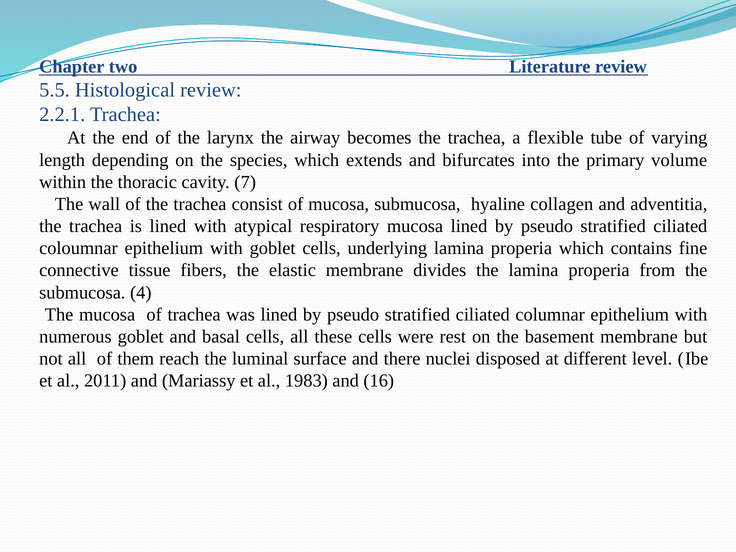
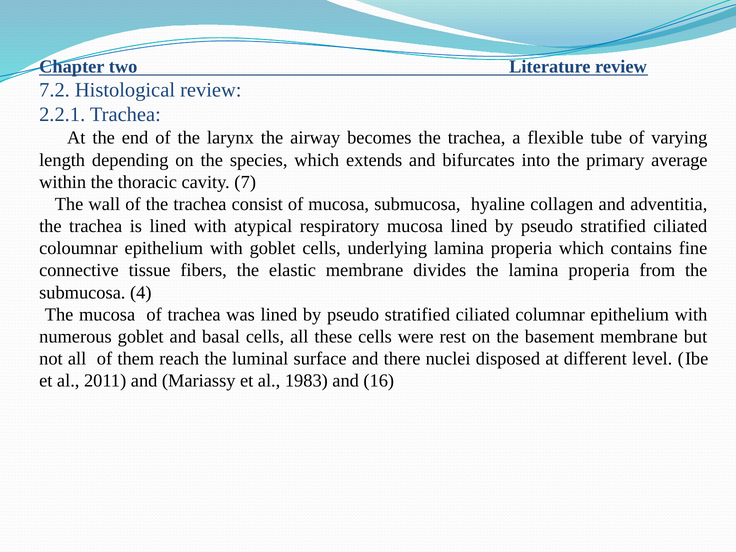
5.5: 5.5 -> 7.2 (55, 90)
volume: volume -> average (679, 160)
